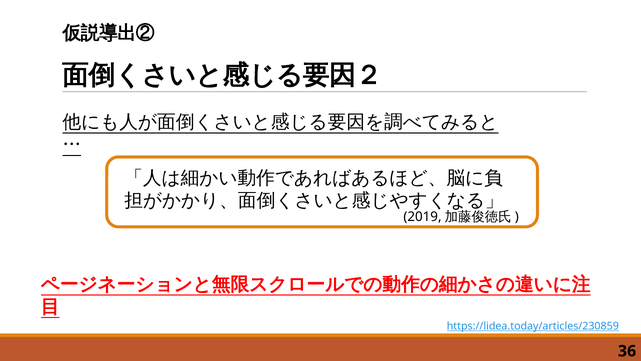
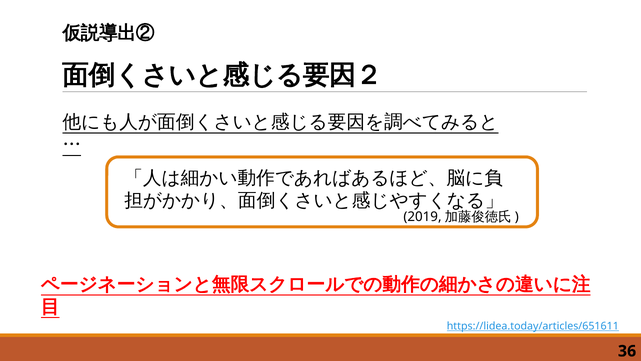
https://lidea.today/articles/230859: https://lidea.today/articles/230859 -> https://lidea.today/articles/651611 (533, 326)
